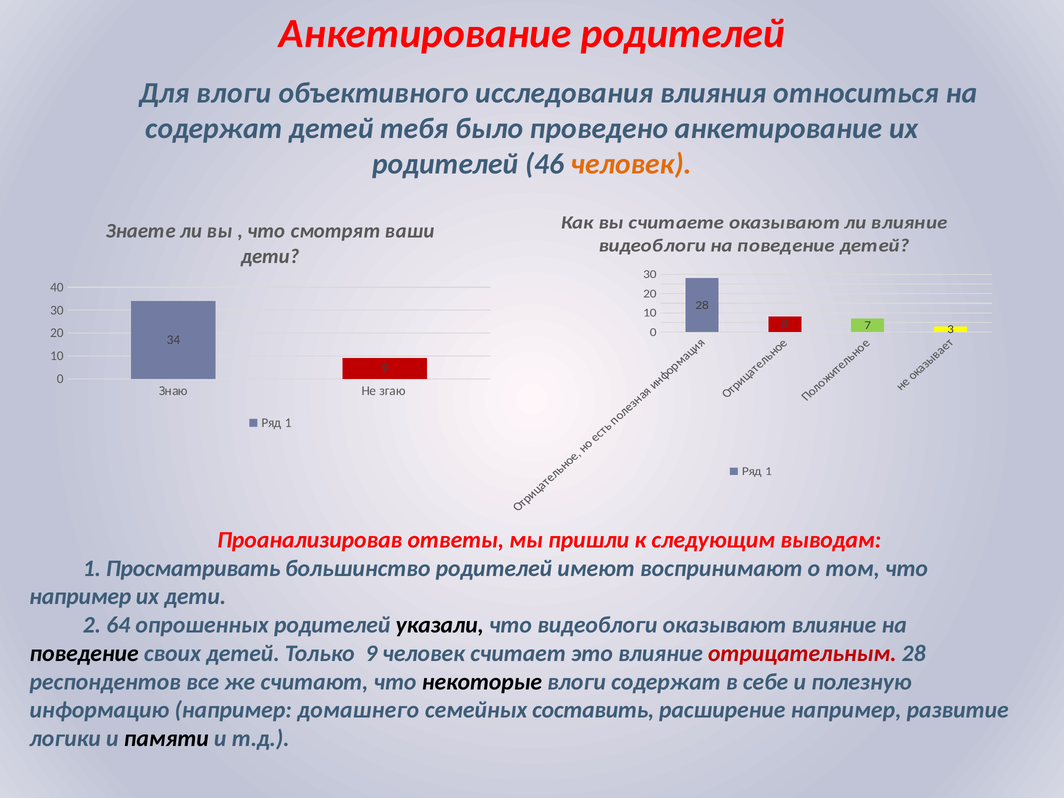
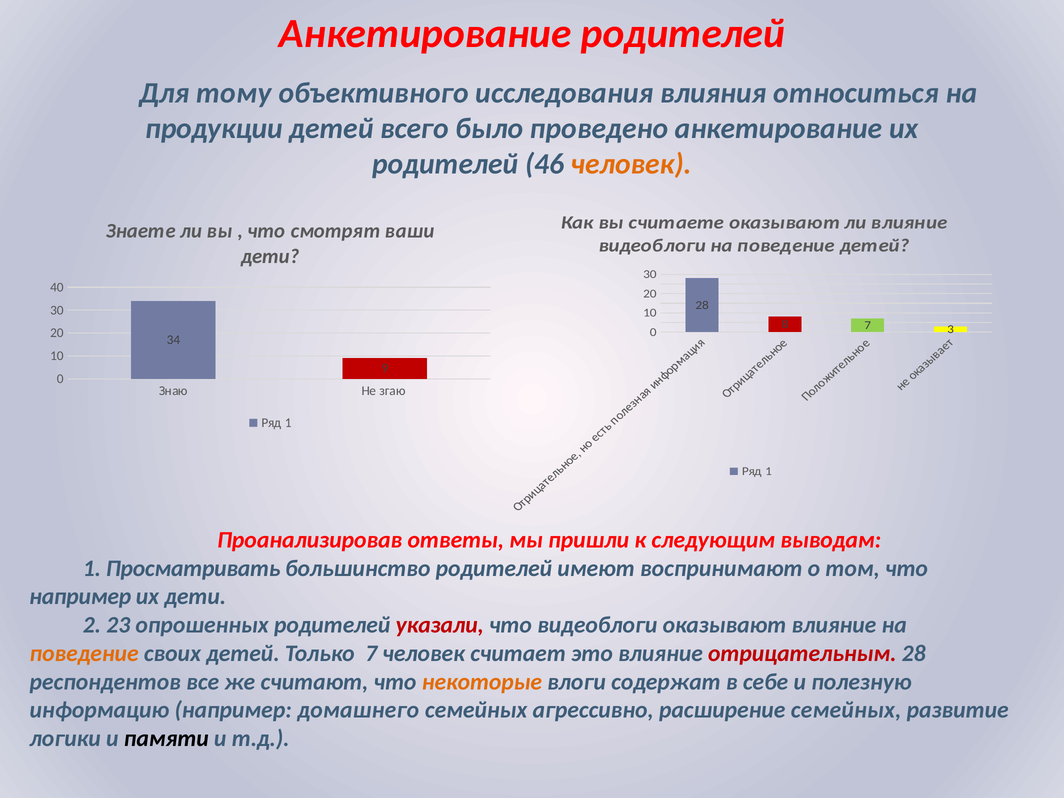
Для влоги: влоги -> тому (234, 93)
содержат: содержат -> продукции (214, 129)
тебя: тебя -> всего (414, 129)
64: 64 -> 23 (118, 625)
указали colour: black -> red (440, 625)
поведение colour: black -> orange (84, 653)
Только 9: 9 -> 7 (371, 653)
некоторые colour: black -> orange (482, 682)
составить: составить -> агрессивно (593, 710)
расширение например: например -> семейных (846, 710)
